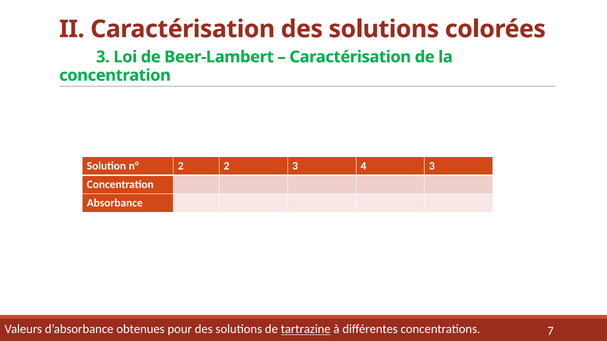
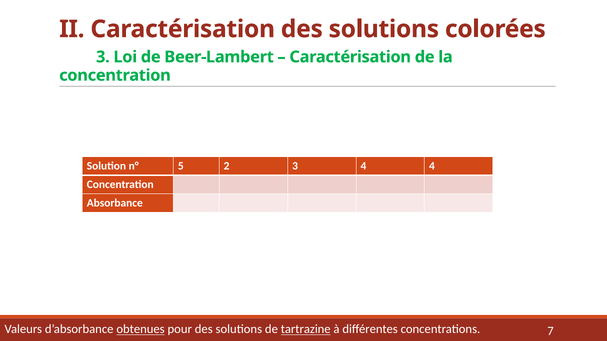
n° 2: 2 -> 5 (181, 166)
4 3: 3 -> 4 (432, 166)
obtenues underline: none -> present (141, 330)
